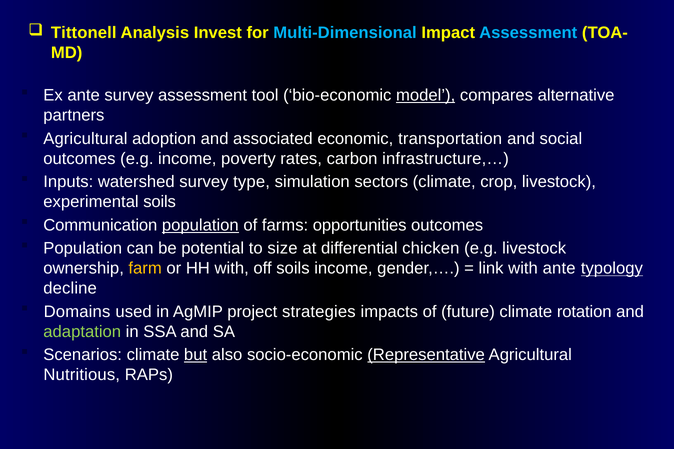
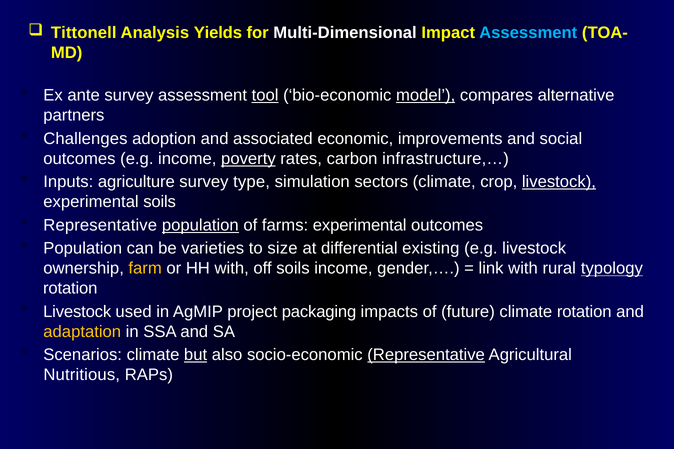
Invest: Invest -> Yields (218, 33)
Multi-Dimensional colour: light blue -> white (345, 33)
tool underline: none -> present (265, 95)
Agricultural: Agricultural -> Challenges (85, 139)
transportation: transportation -> improvements (450, 139)
poverty underline: none -> present (248, 159)
watershed: watershed -> agriculture (136, 182)
livestock underline: none -> present (559, 182)
Communication: Communication -> Representative (100, 225)
farms opportunities: opportunities -> experimental (360, 225)
potential: potential -> varieties (213, 249)
chicken: chicken -> existing (431, 249)
with ante: ante -> rural (559, 269)
decline: decline -> rotation (70, 289)
Domains: Domains -> Livestock (77, 312)
strategies: strategies -> packaging (319, 312)
adaptation colour: light green -> yellow (82, 332)
